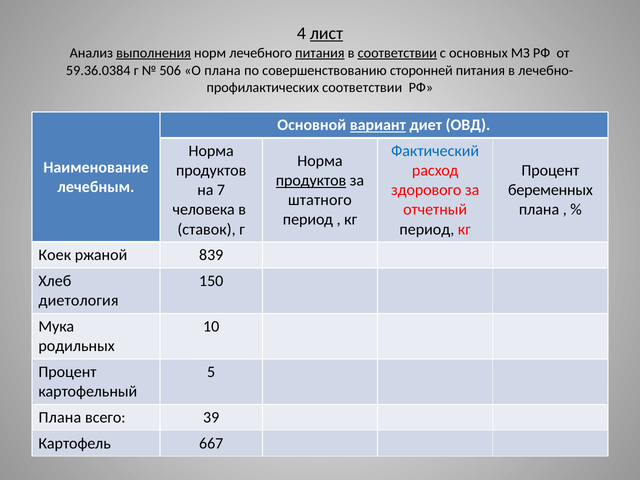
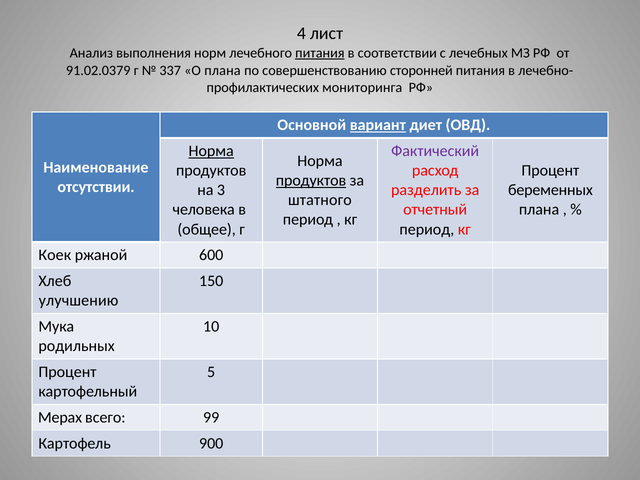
лист underline: present -> none (326, 33)
выполнения underline: present -> none (154, 53)
соответствии underline: present -> none (397, 53)
основных: основных -> лечебных (478, 53)
59.36.0384: 59.36.0384 -> 91.02.0379 (98, 70)
506: 506 -> 337 (170, 70)
соответствии: соответствии -> мониторинга (362, 88)
Норма underline: none -> present (211, 151)
Фактический colour: blue -> purple (435, 151)
лечебным: лечебным -> отсутствии (96, 187)
7: 7 -> 3 (221, 190)
здорового: здорового -> разделить (426, 190)
ставок: ставок -> общее (207, 229)
839: 839 -> 600 (211, 255)
диетология: диетология -> улучшению (79, 301)
Плана: Плана -> Мерах (60, 418)
39: 39 -> 99 (211, 418)
667: 667 -> 900 (211, 444)
